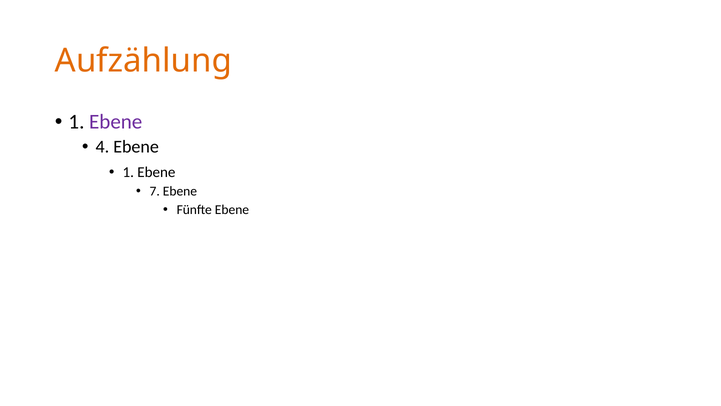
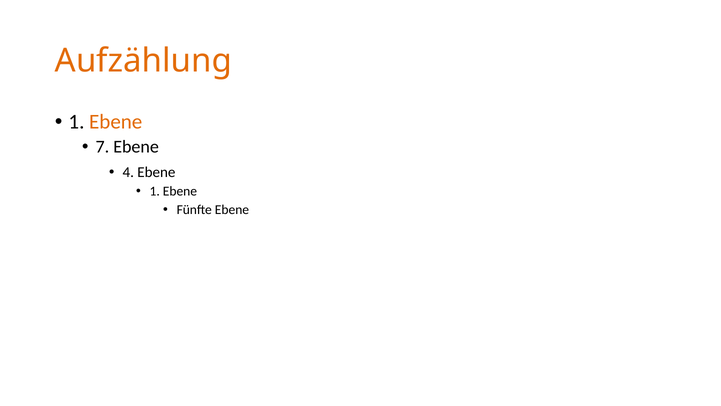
Ebene colour: purple -> orange (116, 122)
4: 4 -> 7 (102, 147)
1: 1 -> 4 (128, 172)
7: 7 -> 1 (155, 191)
